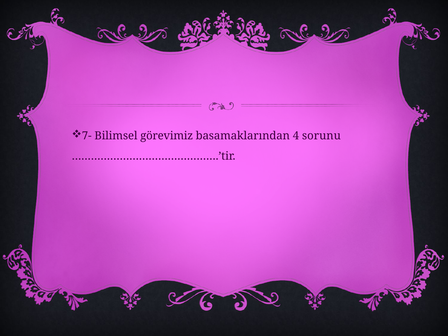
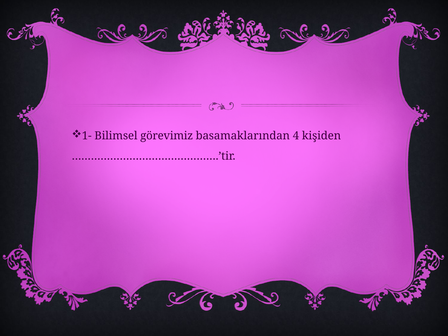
7-: 7- -> 1- (87, 136)
sorunu: sorunu -> kişiden (322, 136)
